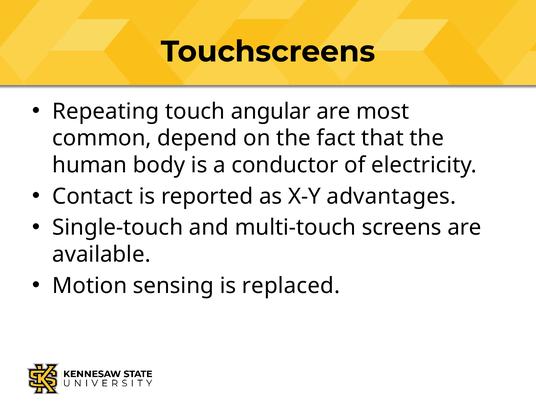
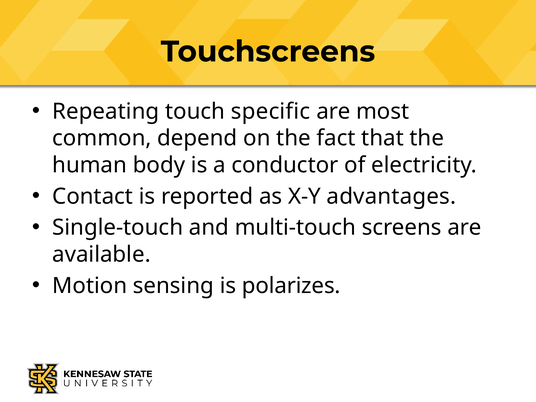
angular: angular -> specific (271, 111)
replaced: replaced -> polarizes (291, 286)
